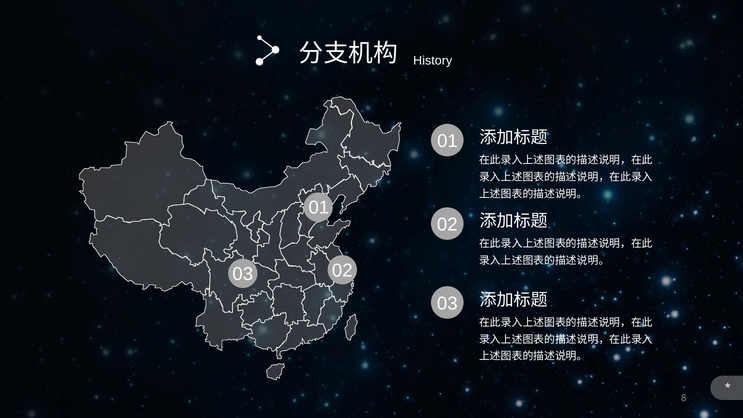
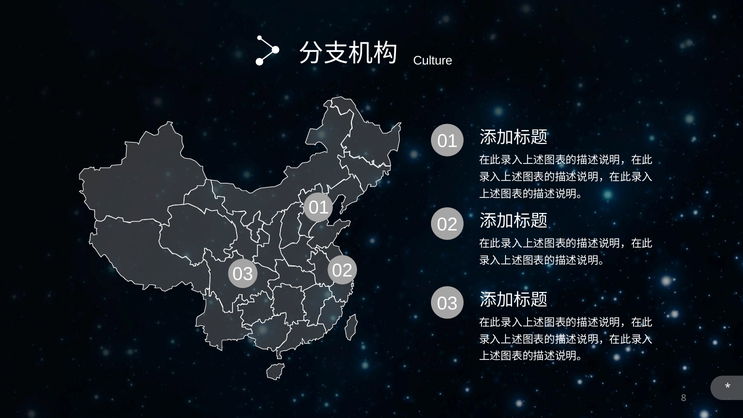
History: History -> Culture (433, 60)
